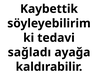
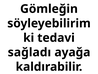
Kaybettik: Kaybettik -> Gömleğin (49, 9)
